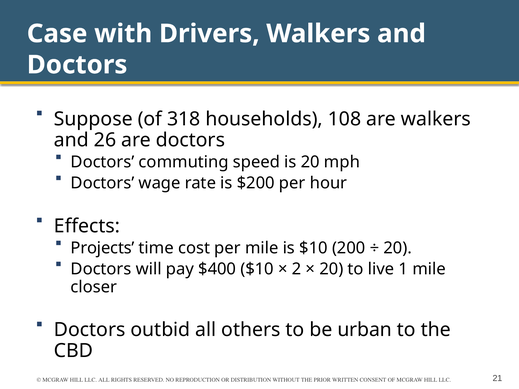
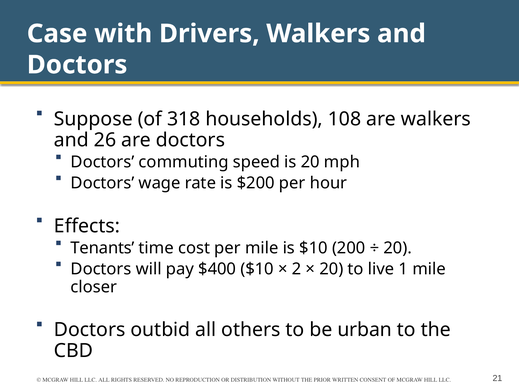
Projects: Projects -> Tenants (103, 248)
